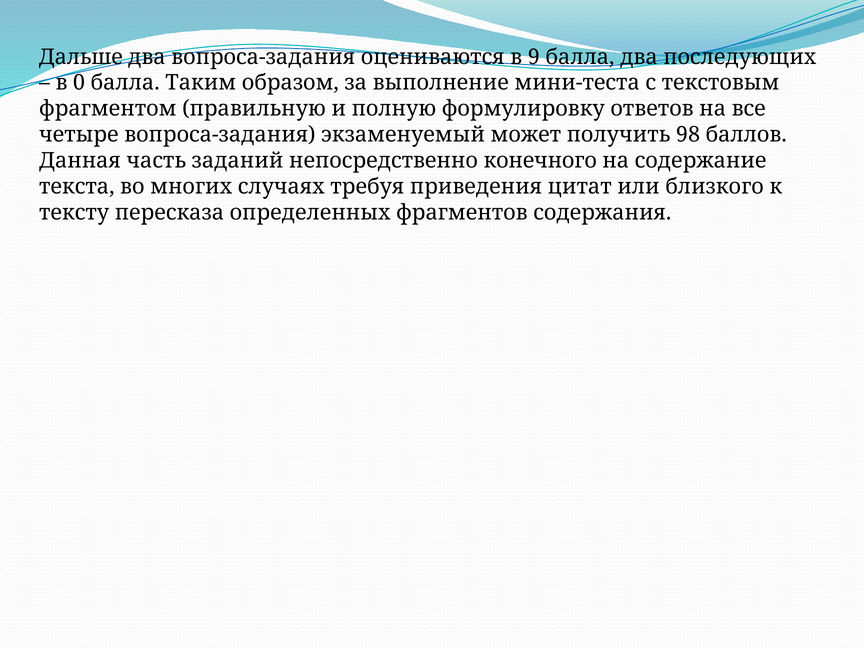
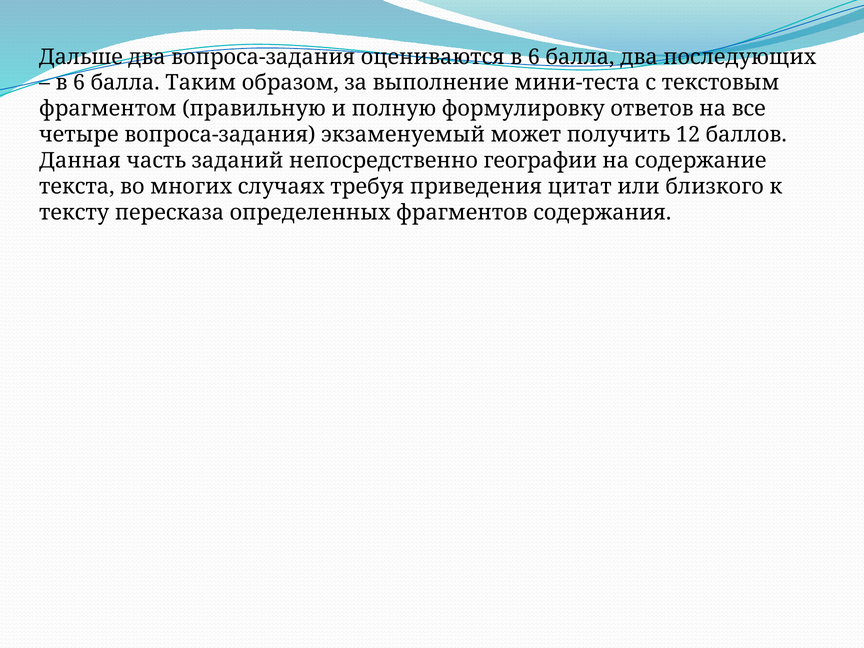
оцениваются в 9: 9 -> 6 (534, 57)
0: 0 -> 6 (79, 83)
98: 98 -> 12 (688, 135)
конечного: конечного -> географии (540, 161)
